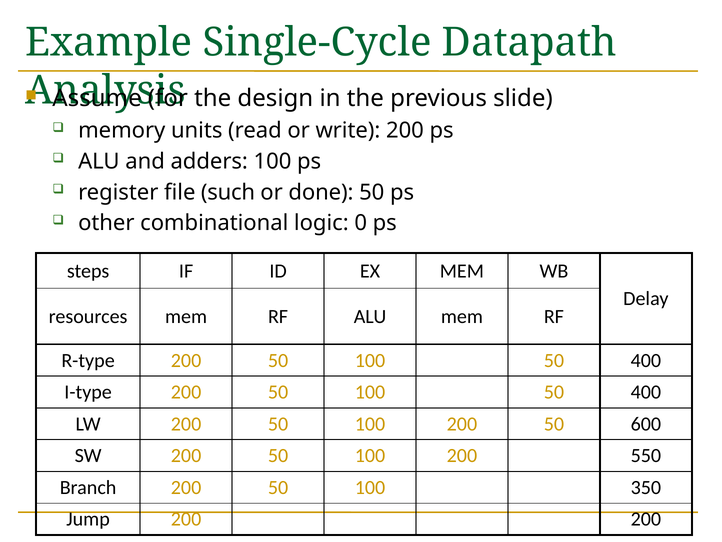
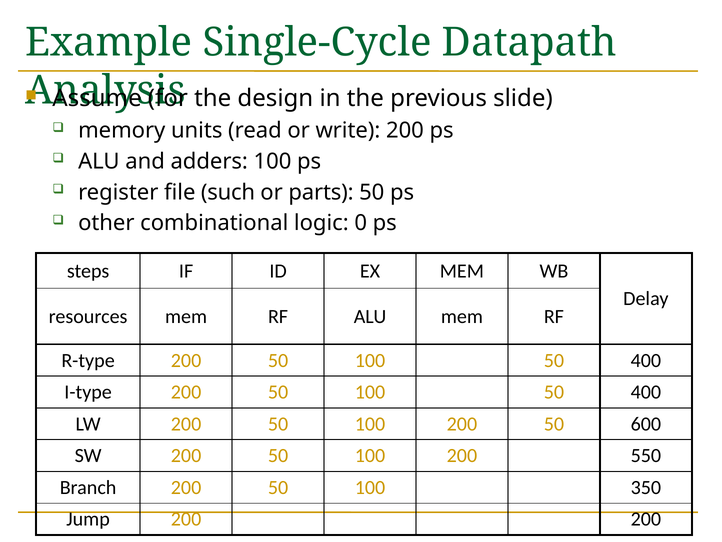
done: done -> parts (321, 192)
